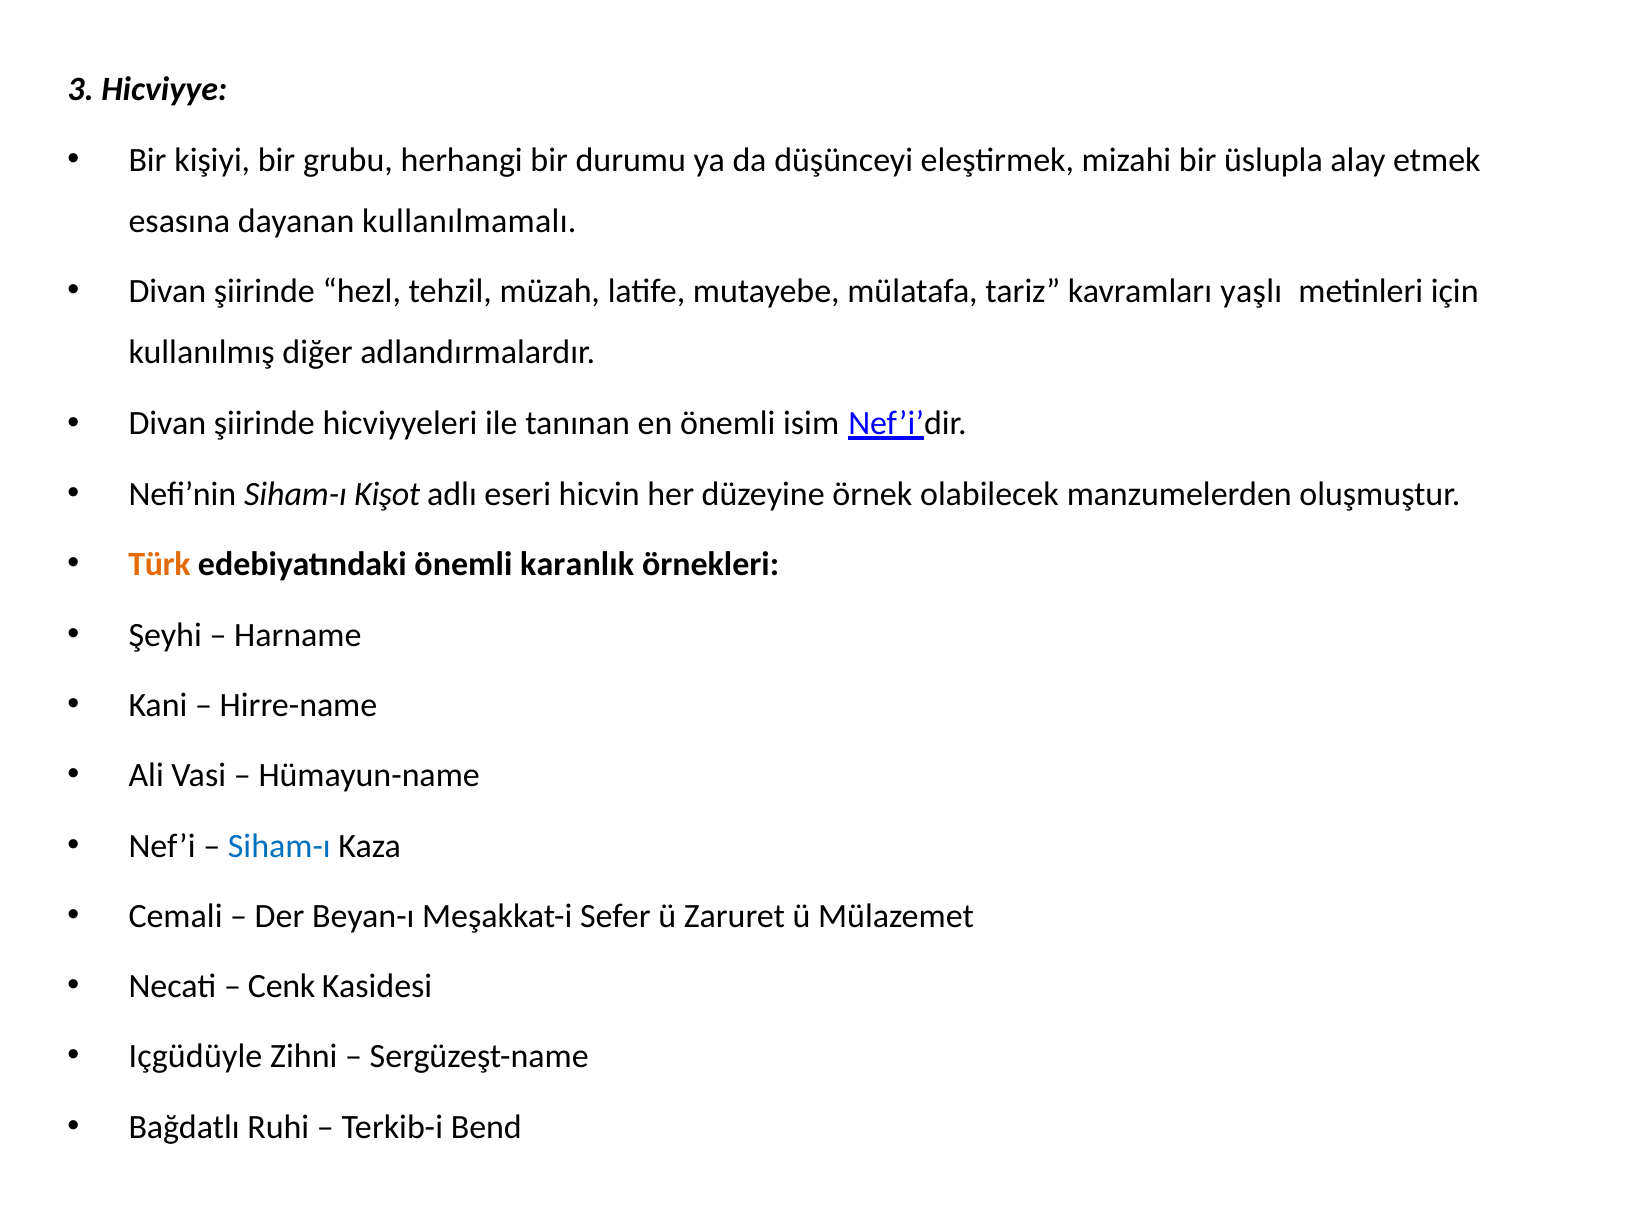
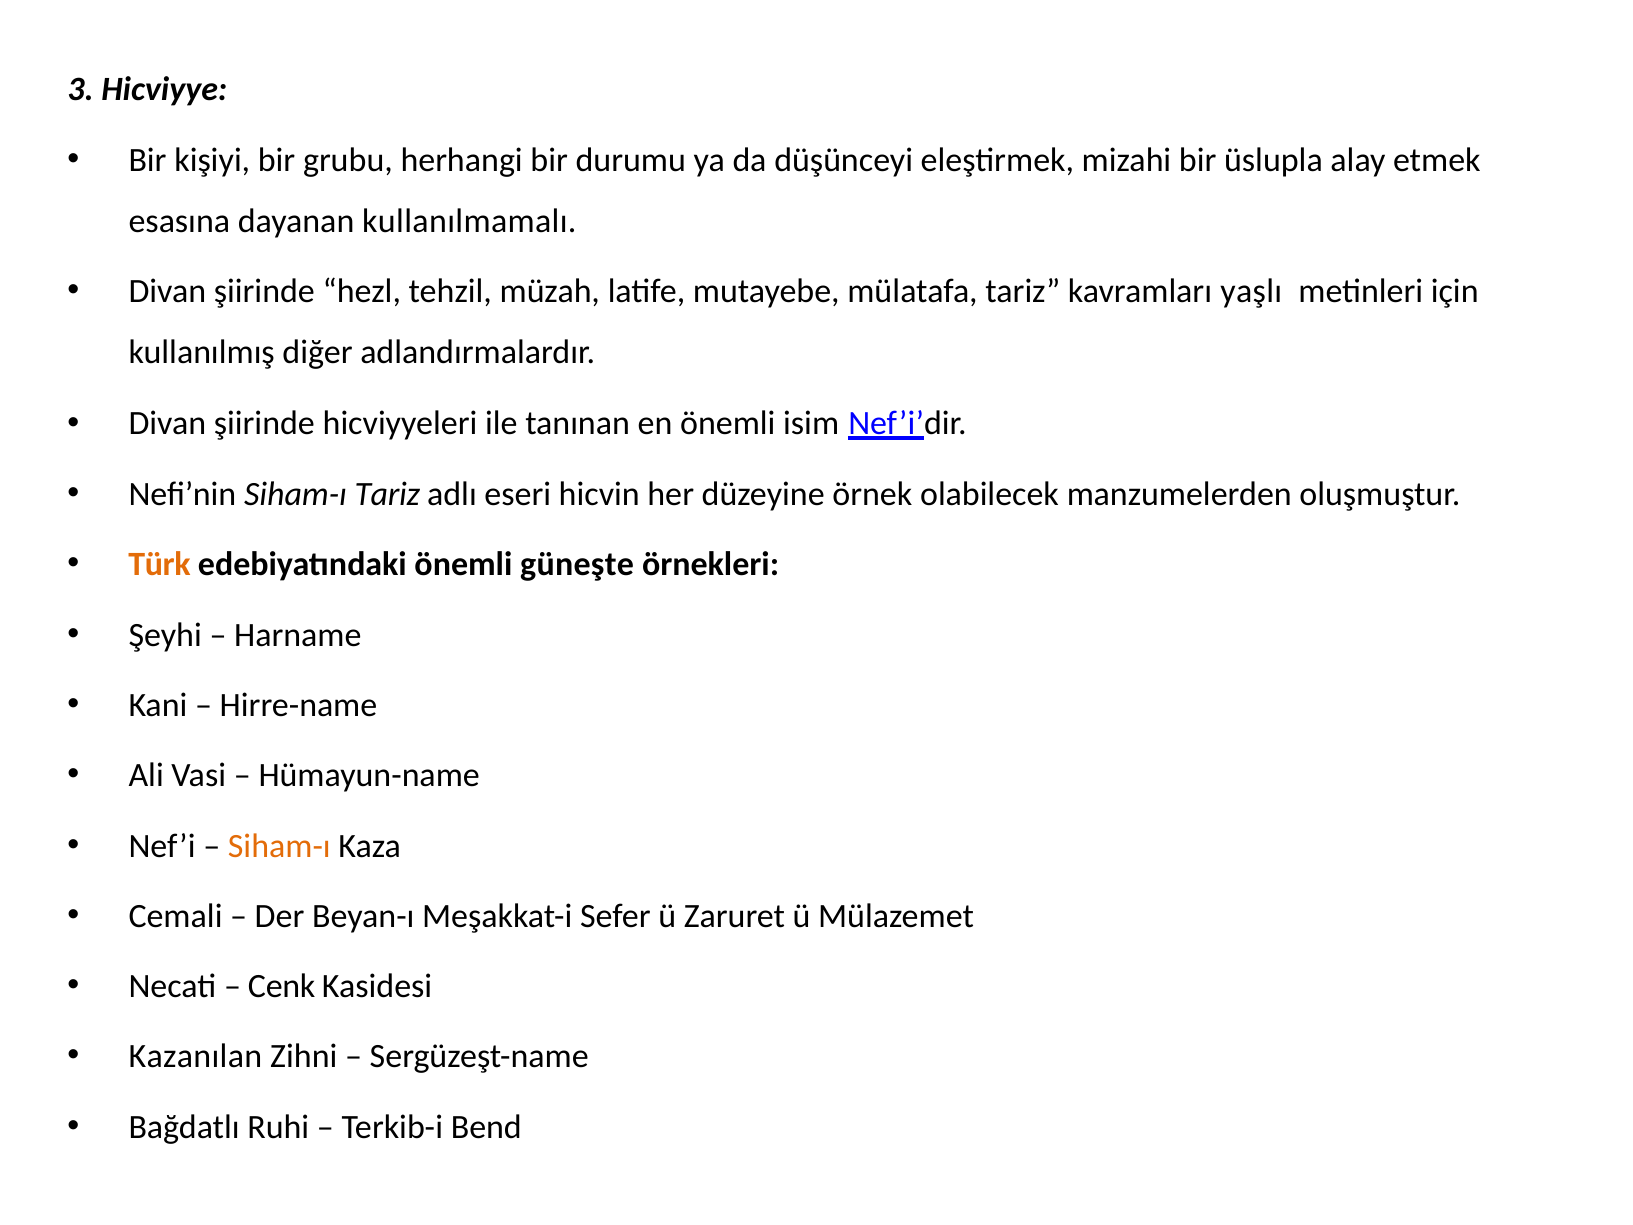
Siham-ı Kişot: Kişot -> Tariz (387, 494)
karanlık: karanlık -> güneşte (577, 565)
Siham-ı colour: blue -> orange (279, 846)
Içgüdüyle: Içgüdüyle -> Kazanılan (195, 1057)
